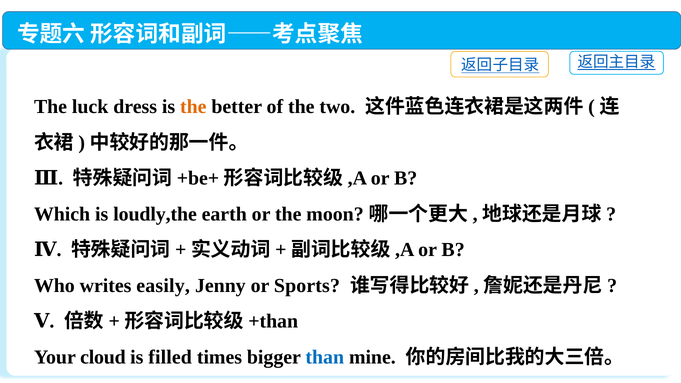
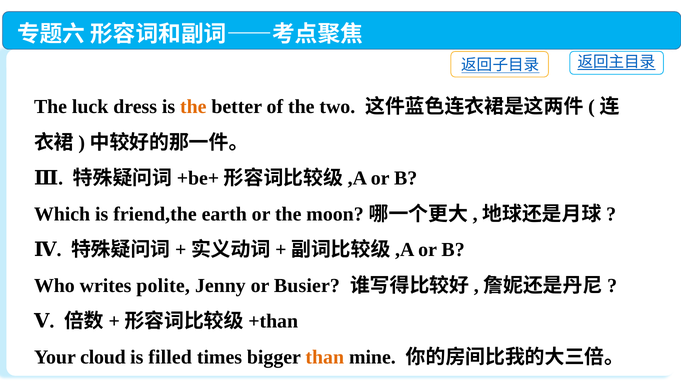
loudly,the: loudly,the -> friend,the (155, 214)
easily: easily -> polite (163, 286)
Sports: Sports -> Busier (307, 286)
than colour: blue -> orange (325, 357)
